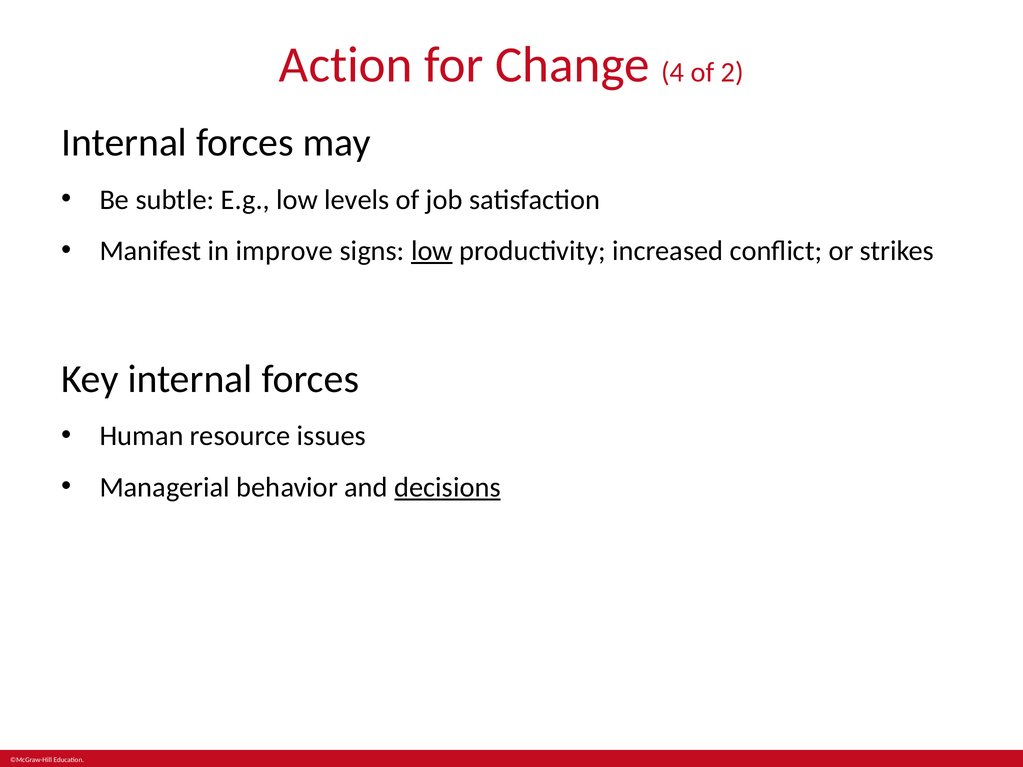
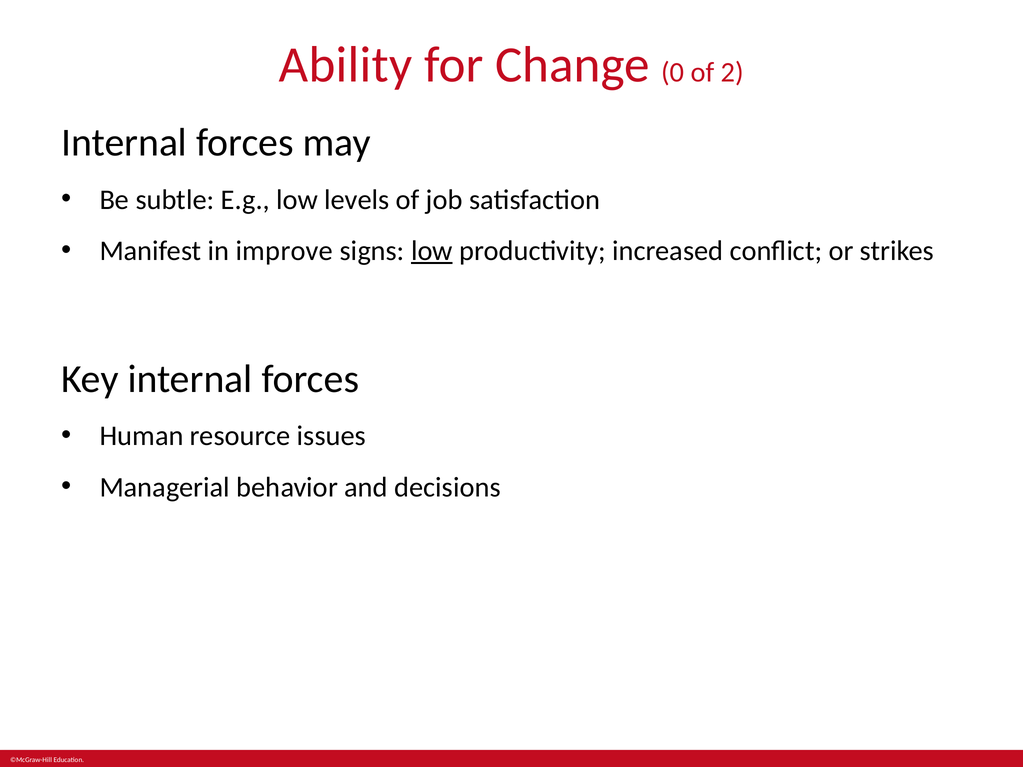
Action: Action -> Ability (346, 65)
4: 4 -> 0 (673, 72)
decisions underline: present -> none (447, 487)
